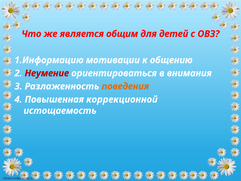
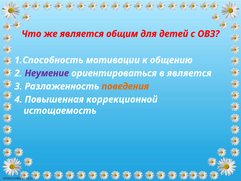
1.Информацию: 1.Информацию -> 1.Способность (49, 60)
Неумение colour: red -> purple (47, 73)
в внимания: внимания -> является (189, 73)
